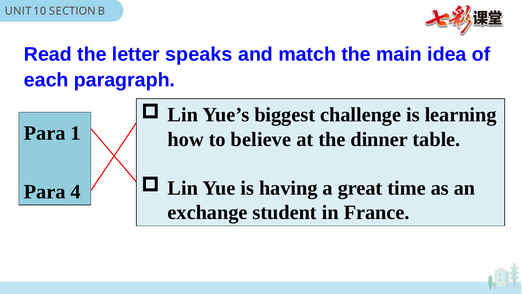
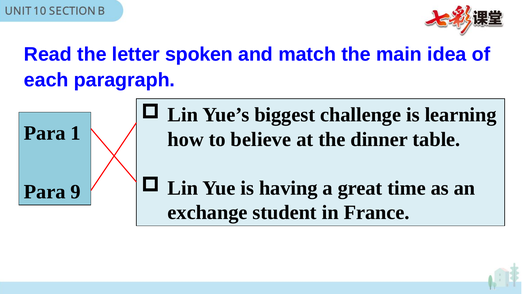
speaks: speaks -> spoken (199, 54)
4: 4 -> 9 (76, 191)
